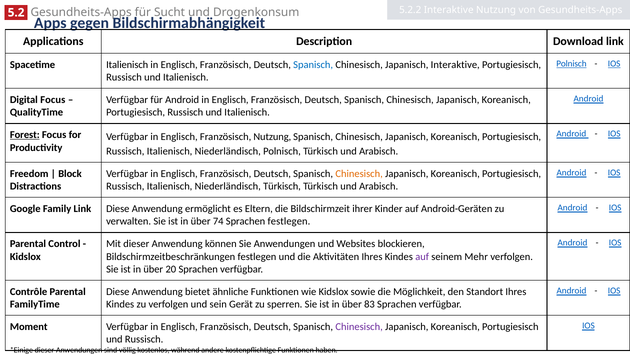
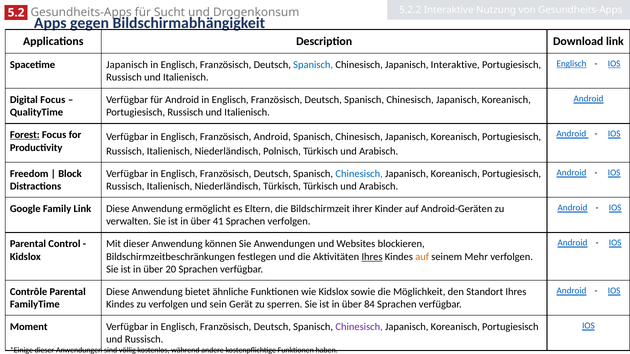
Polnisch: Polnisch -> Englisch (571, 64)
Spacetime Italienisch: Italienisch -> Japanisch (127, 65)
Französisch Nutzung: Nutzung -> Android (272, 137)
Chinesisch colour: orange -> blue (359, 174)
74: 74 -> 41 (218, 222)
Sprachen festlegen: festlegen -> verfolgen (289, 222)
Ihres underline: none -> present (372, 257)
auf colour: purple -> orange (422, 257)
83: 83 -> 84 (369, 305)
